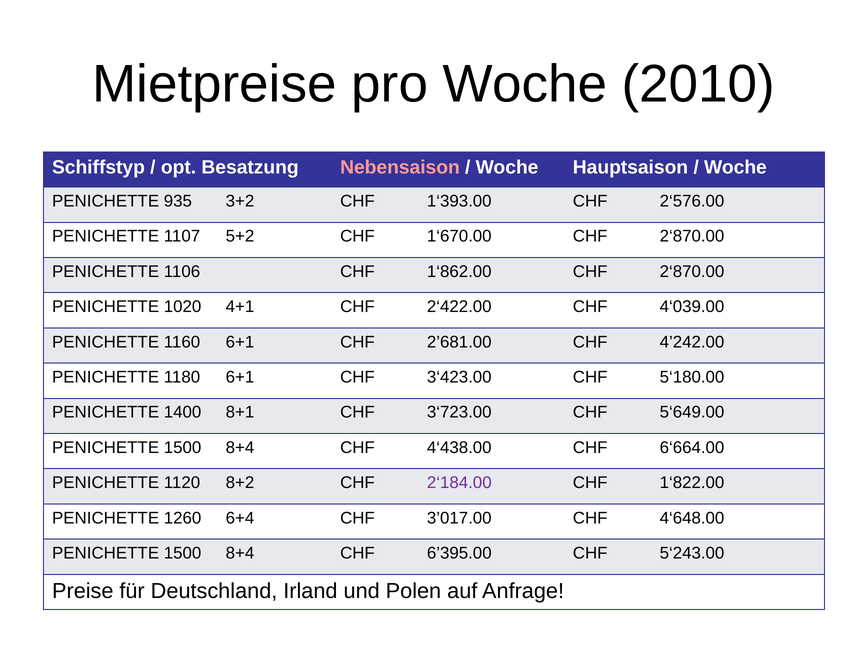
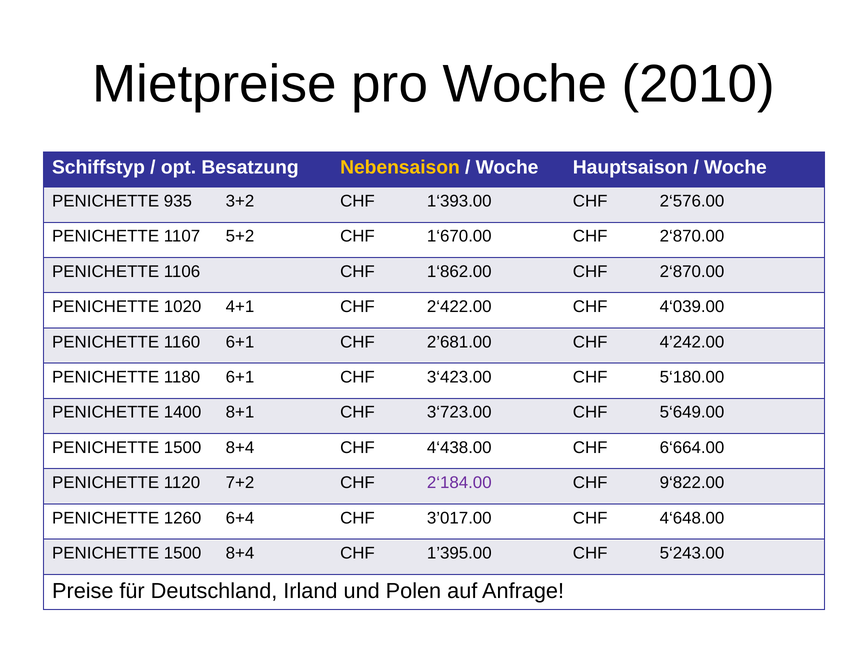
Nebensaison colour: pink -> yellow (400, 167)
8+2: 8+2 -> 7+2 (240, 483)
1‘822.00: 1‘822.00 -> 9‘822.00 (692, 483)
6’395.00: 6’395.00 -> 1’395.00 (459, 553)
